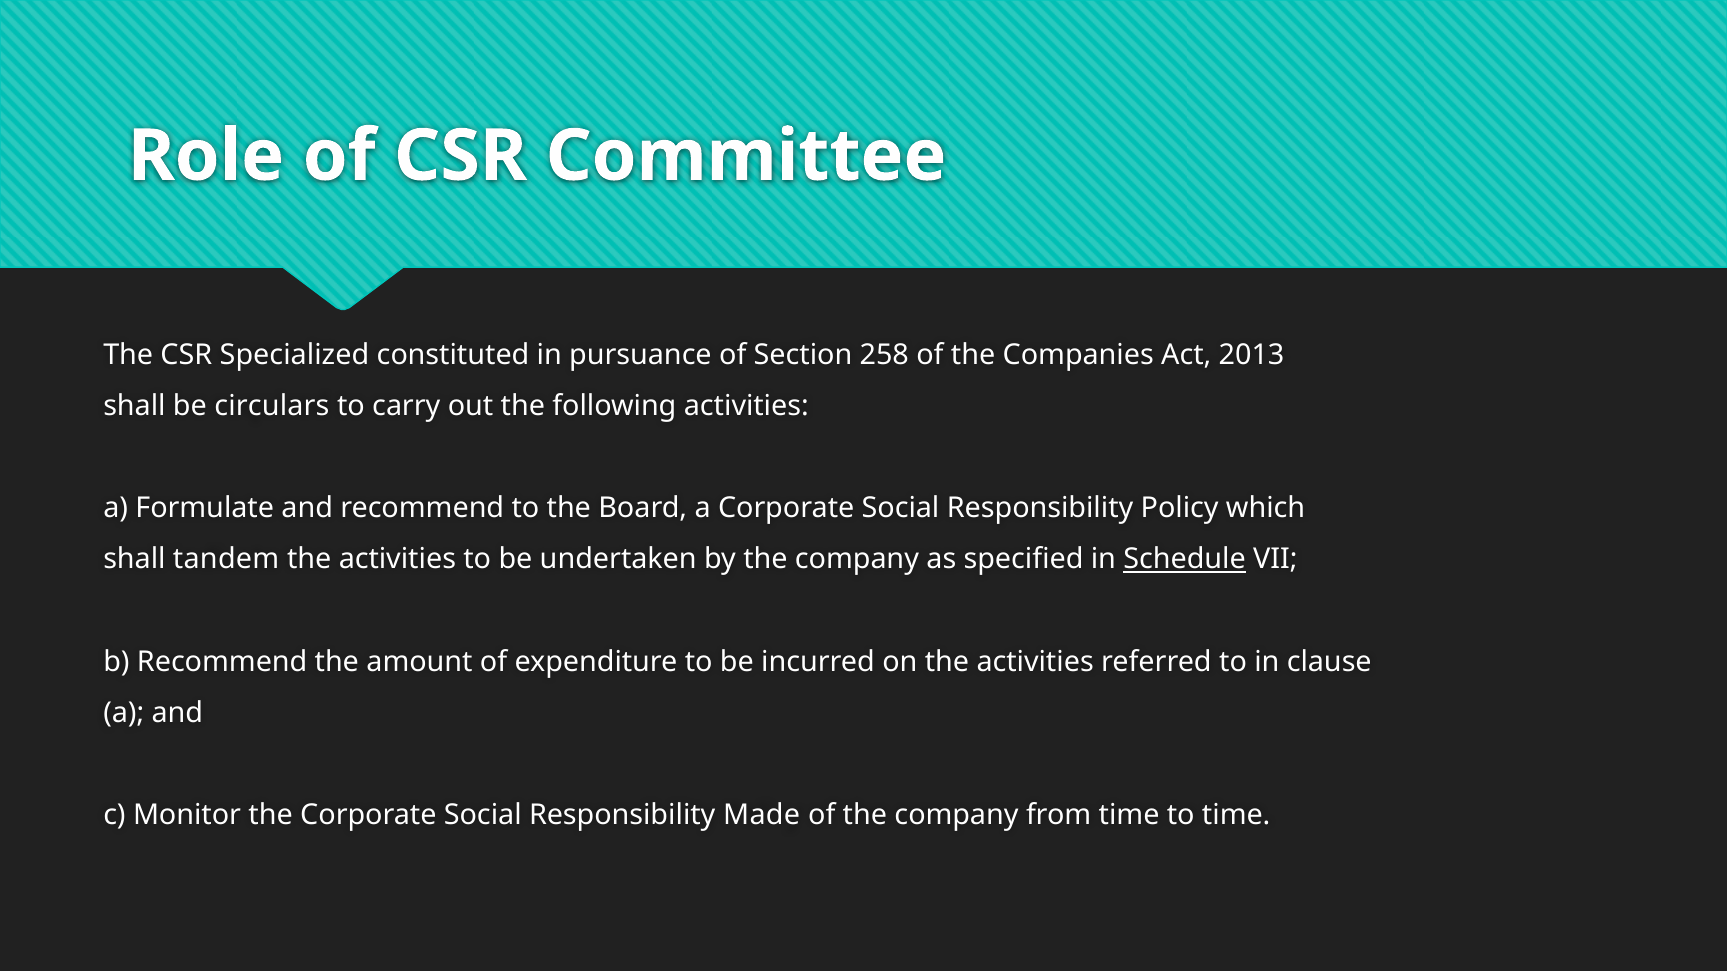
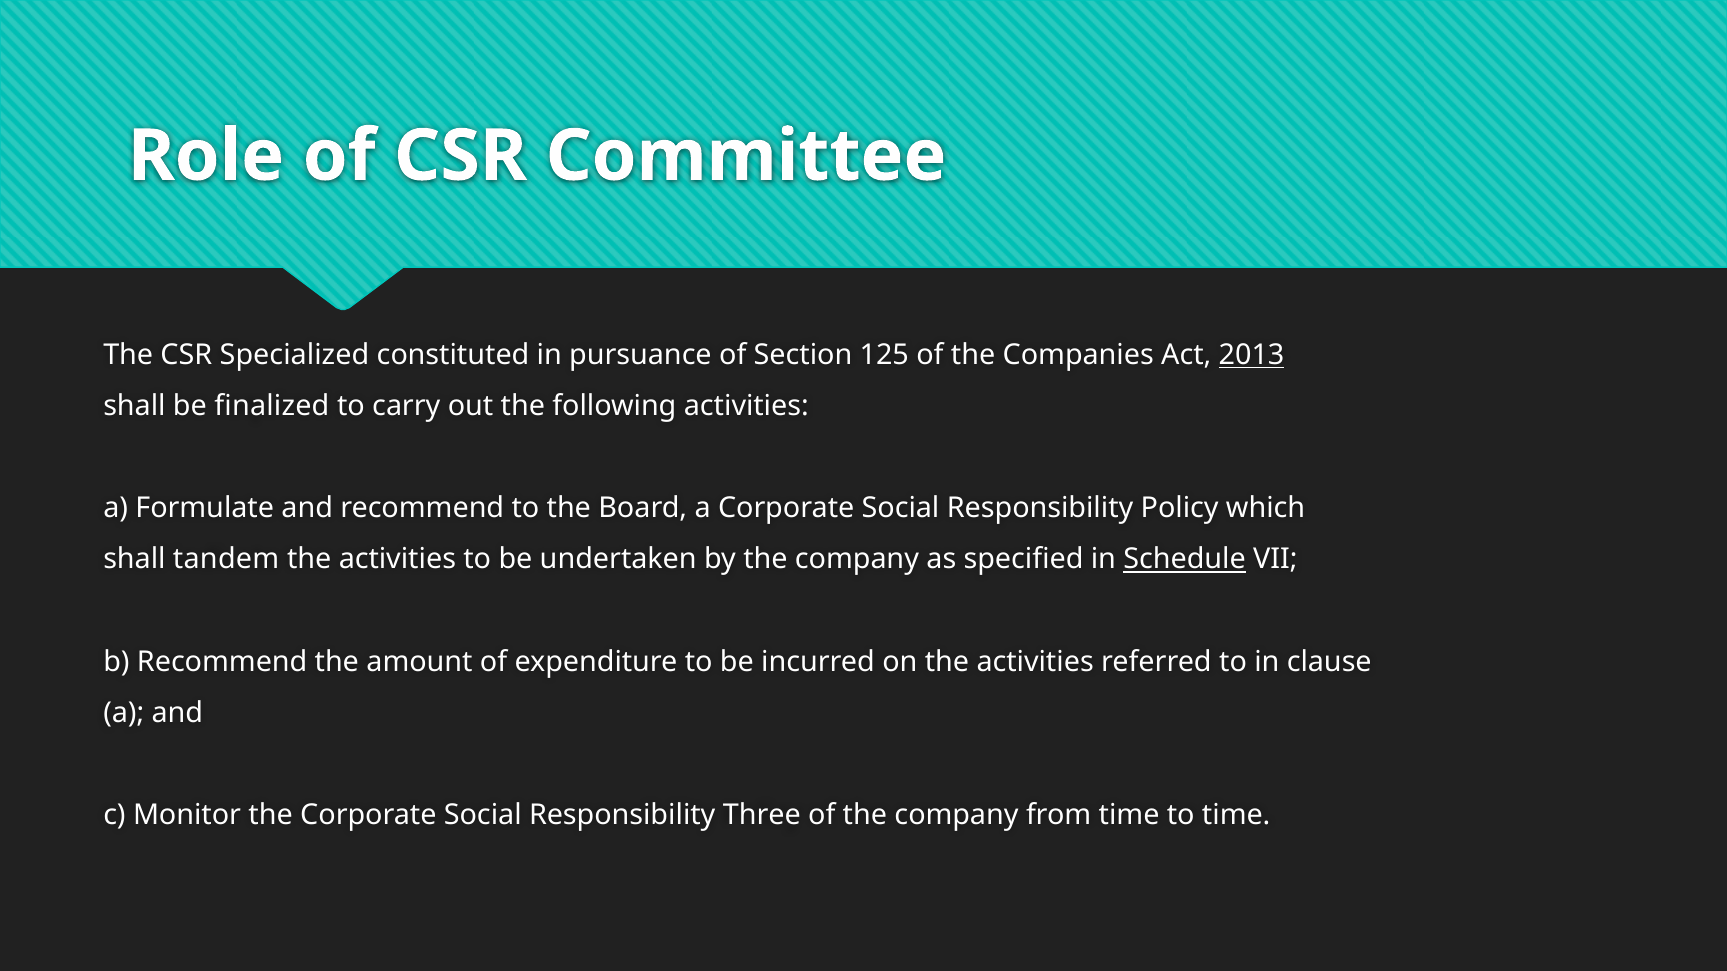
258: 258 -> 125 (884, 355)
2013 underline: none -> present (1252, 355)
circulars: circulars -> finalized (272, 406)
Made: Made -> Three (762, 815)
